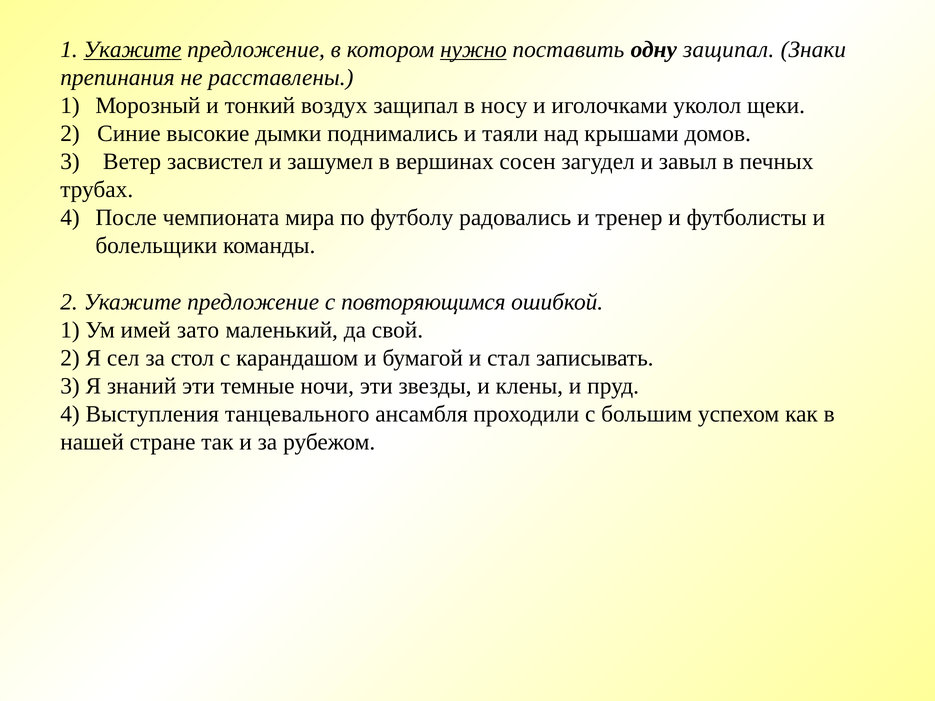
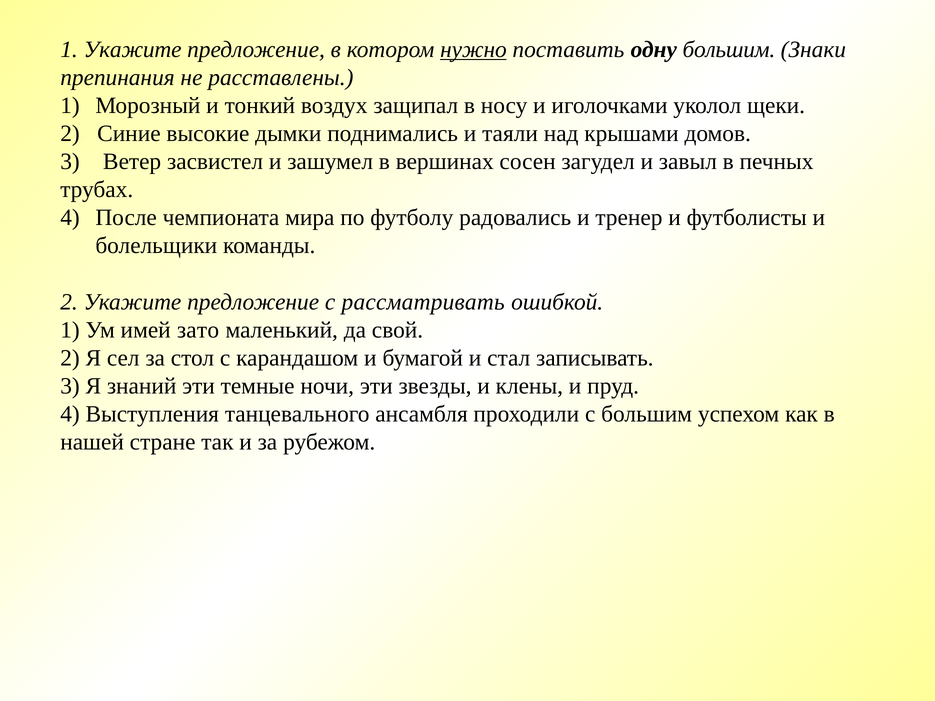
Укажите underline: present -> none (133, 49)
одну защипал: защипал -> большим (729, 49)
повторяющимся: повторяющимся -> рассматривать (423, 302)
